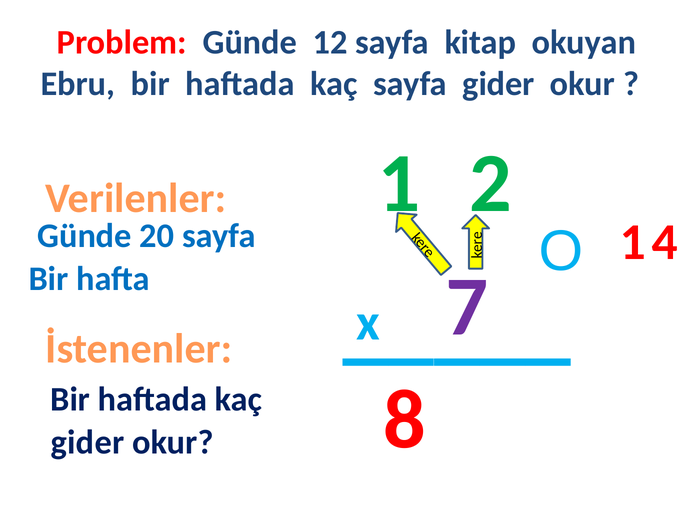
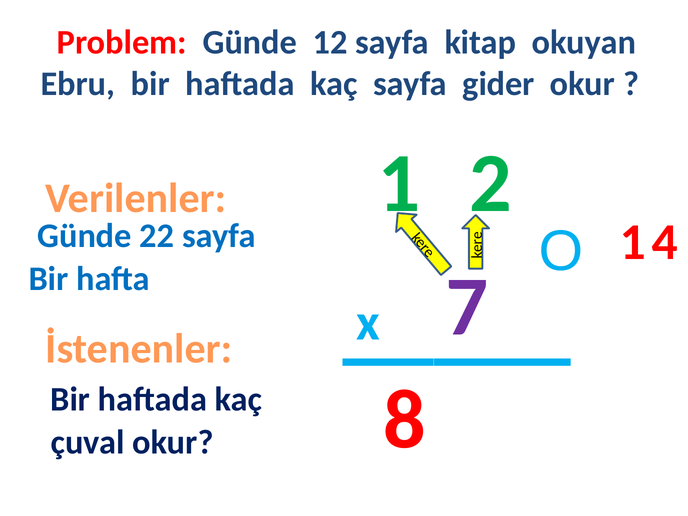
20: 20 -> 22 (157, 236)
gider: gider -> çuval (88, 442)
